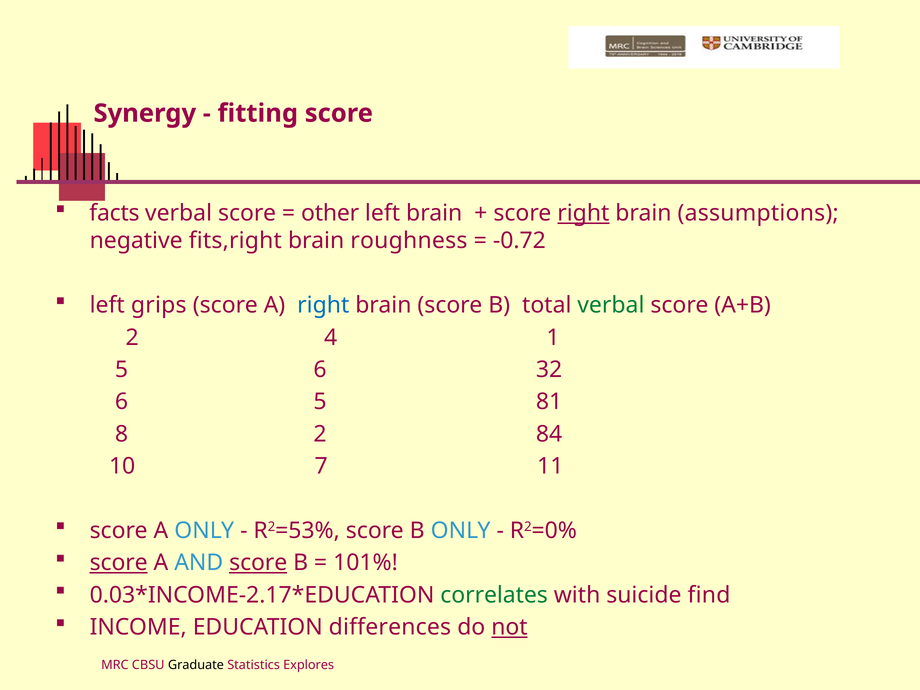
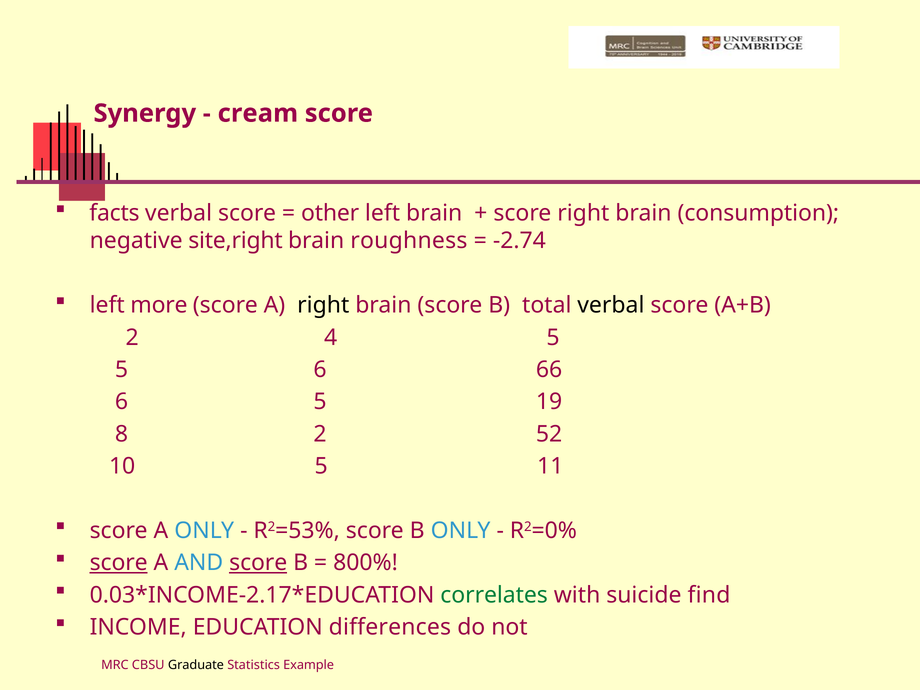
fitting: fitting -> cream (258, 113)
right underline: present -> none (583, 213)
assumptions: assumptions -> consumption (758, 213)
fits,right: fits,right -> site,right (236, 241)
-0.72: -0.72 -> -2.74 (519, 241)
grips: grips -> more (159, 305)
right colour: blue -> black (323, 305)
verbal colour: green -> black (611, 305)
4 1: 1 -> 5 (553, 337)
32: 32 -> 66 (549, 370)
81: 81 -> 19 (549, 402)
84: 84 -> 52 (549, 434)
10 7: 7 -> 5 (321, 466)
101%: 101% -> 800% (365, 563)
not underline: present -> none (509, 627)
Explores: Explores -> Example (309, 665)
